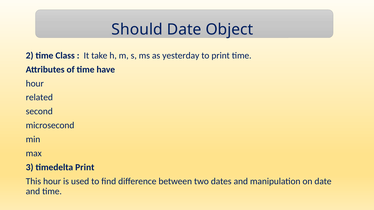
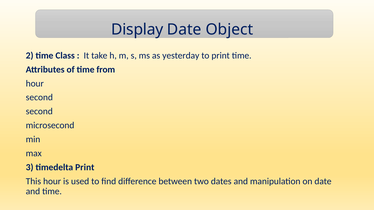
Should: Should -> Display (137, 30)
have: have -> from (106, 70)
related: related -> second (39, 98)
